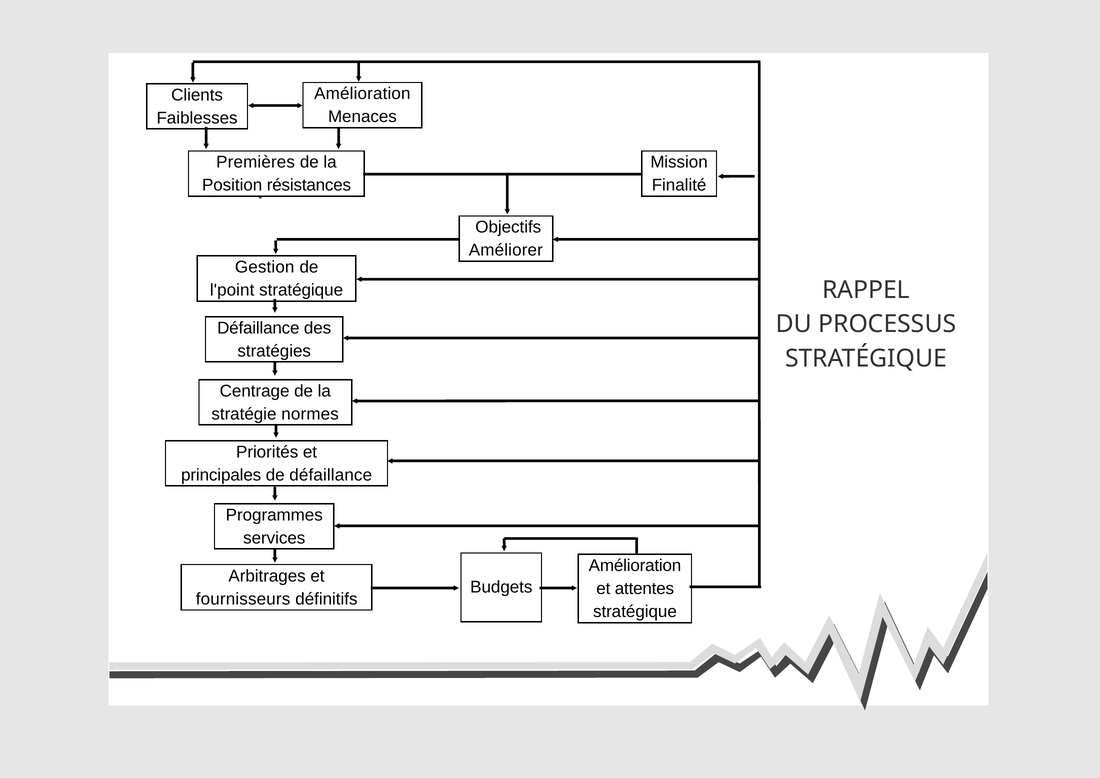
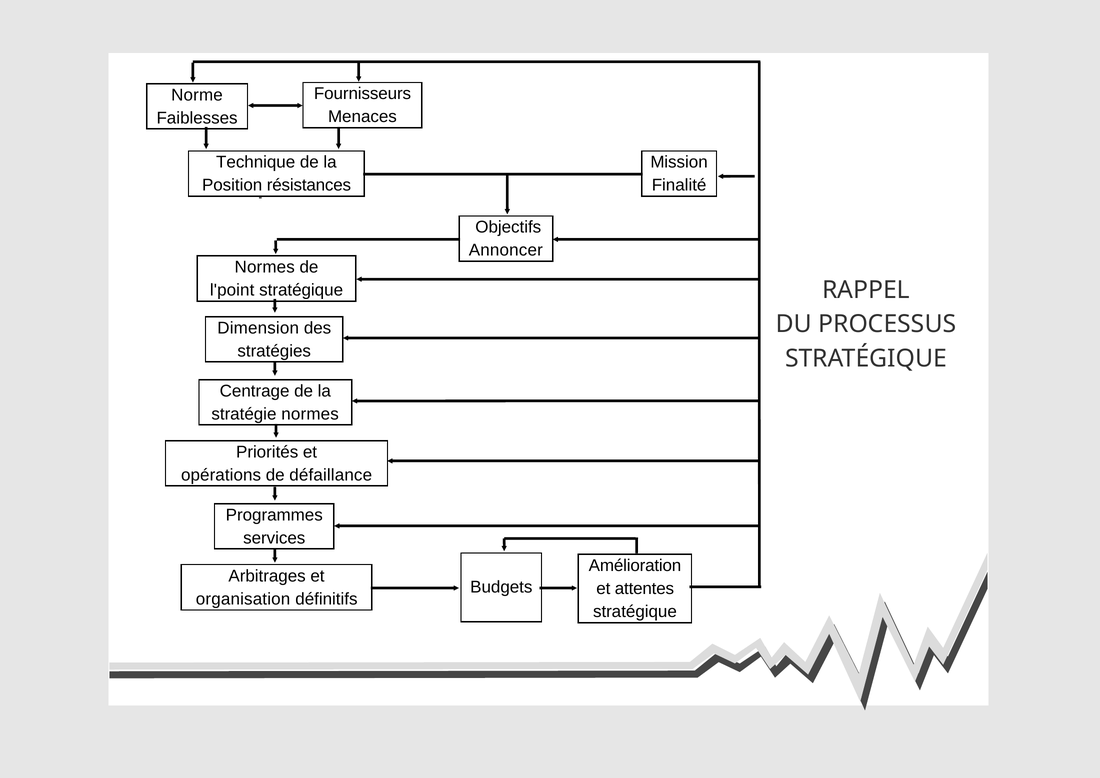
Amélioration: Amélioration -> Fournisseurs (363, 94)
Clients: Clients -> Norme (197, 95)
Premières: Premières -> Technique (256, 162)
Améliorer: Améliorer -> Annoncer (506, 250)
Gestion: Gestion -> Normes (265, 267)
Défaillance: Défaillance -> Dimension (258, 328)
principales: principales -> opérations (221, 475)
fournisseurs: fournisseurs -> organisation (243, 599)
